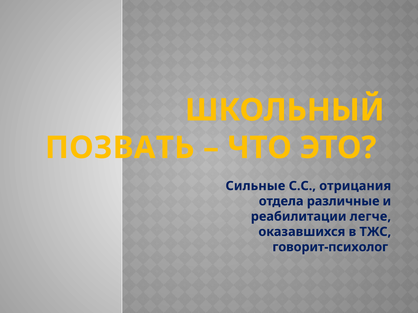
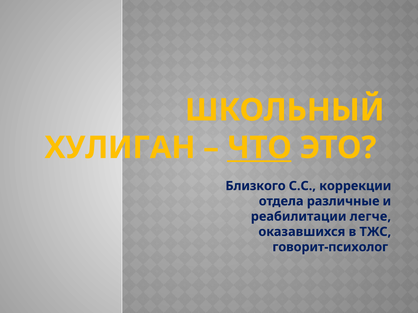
ПОЗВАТЬ: ПОЗВАТЬ -> ХУЛИГАН (120, 148)
ЧТО underline: none -> present (259, 148)
Сильные: Сильные -> Близкого (256, 186)
отрицания: отрицания -> коррекции (355, 186)
